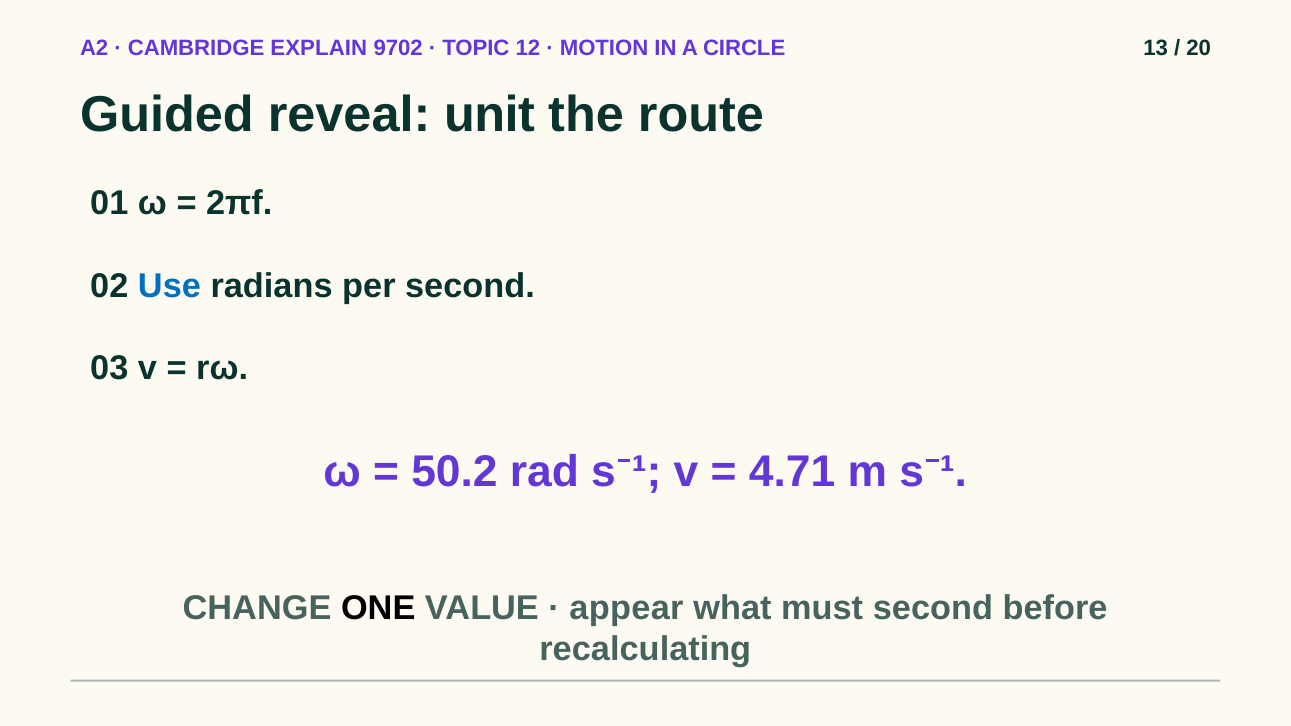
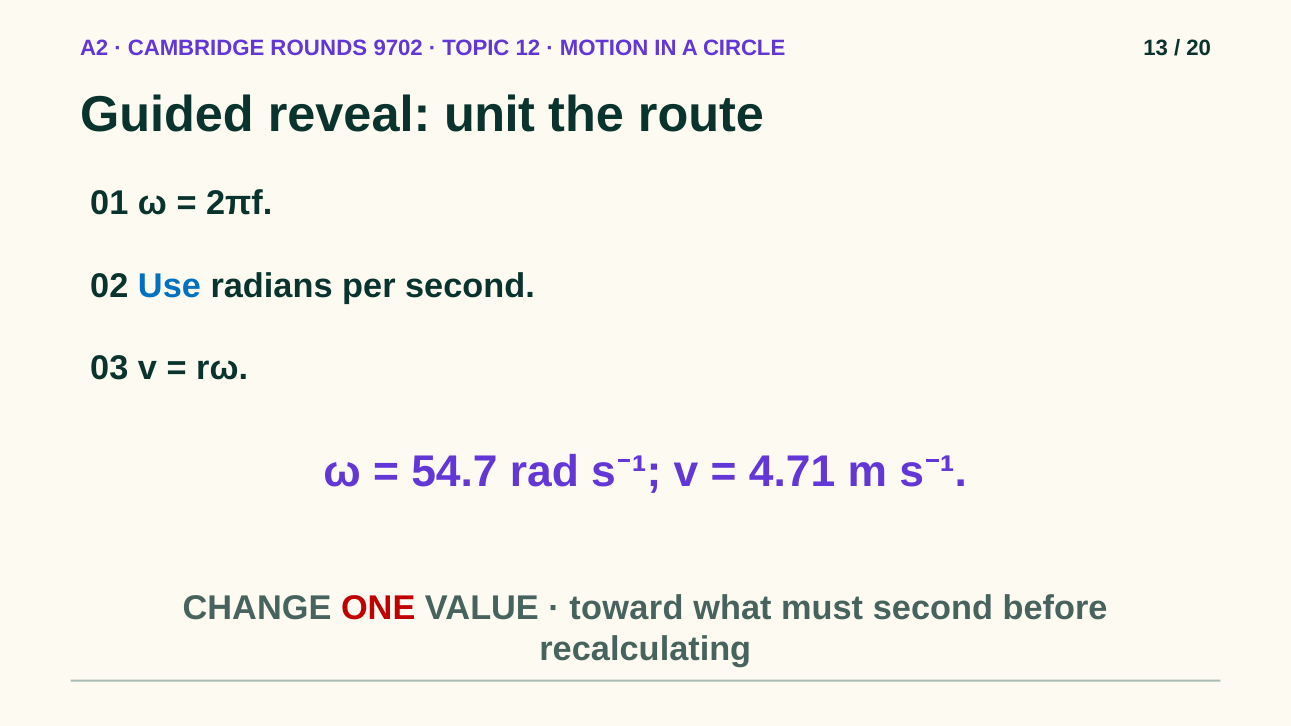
EXPLAIN: EXPLAIN -> ROUNDS (319, 48)
50.2: 50.2 -> 54.7 (454, 472)
ONE colour: black -> red (378, 609)
appear: appear -> toward (626, 609)
